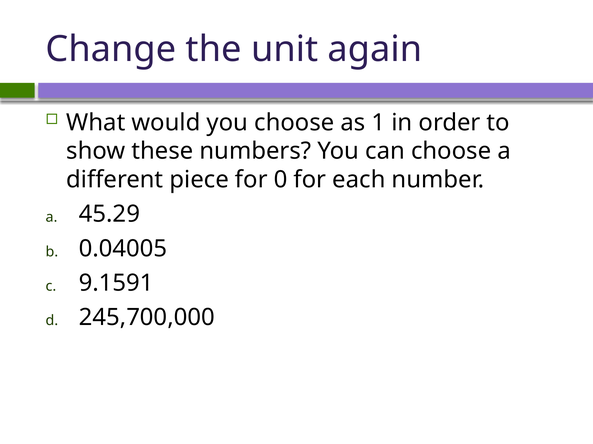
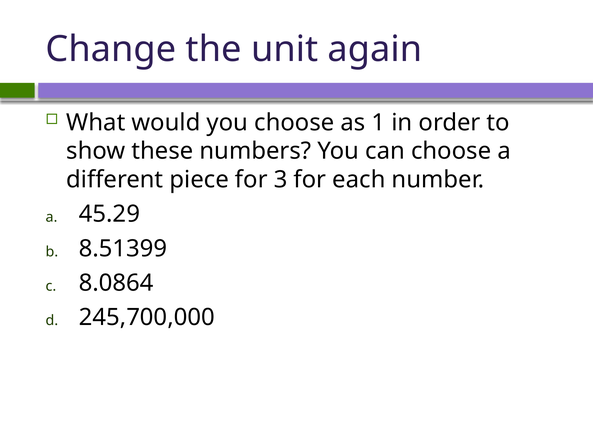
0: 0 -> 3 (281, 180)
0.04005: 0.04005 -> 8.51399 (123, 249)
9.1591: 9.1591 -> 8.0864 (116, 283)
